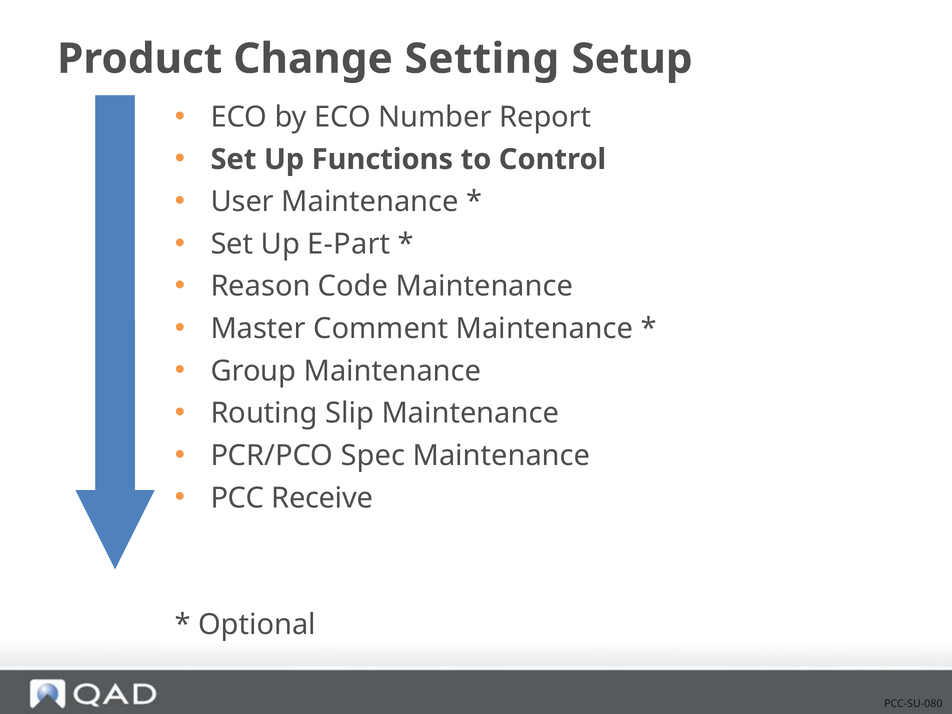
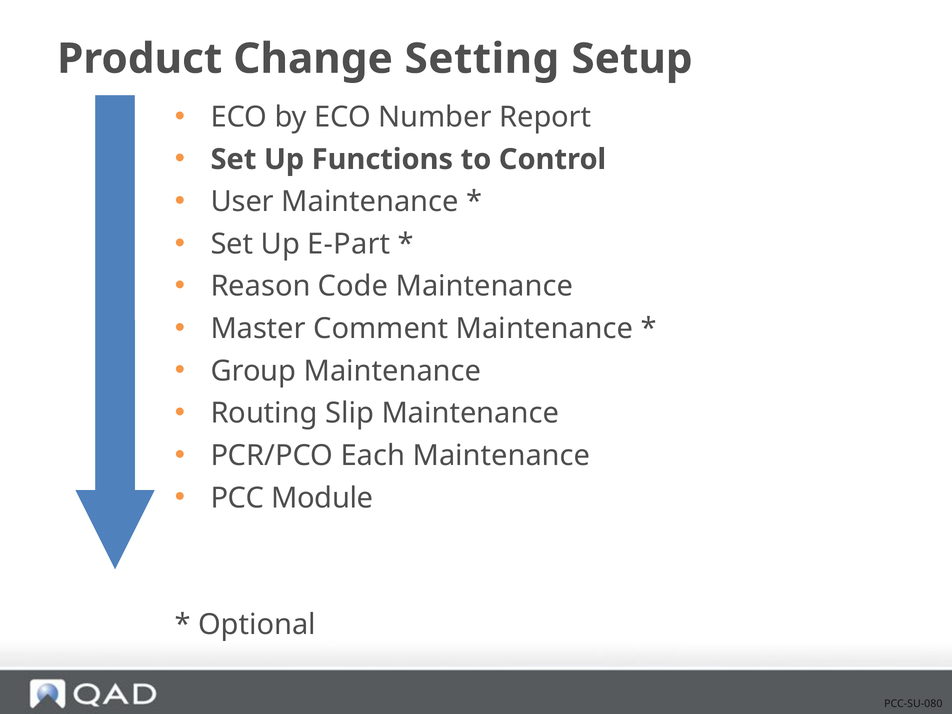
Spec: Spec -> Each (373, 456)
Receive: Receive -> Module (322, 498)
